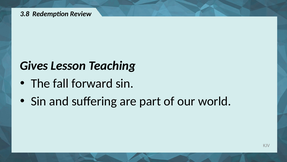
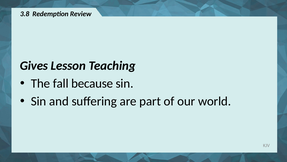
forward: forward -> because (92, 83)
